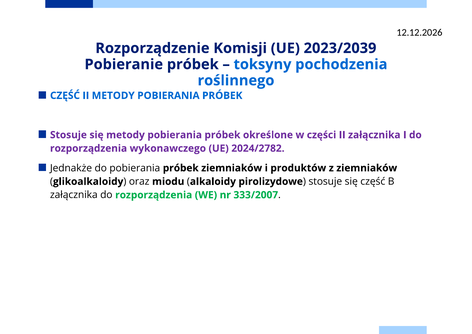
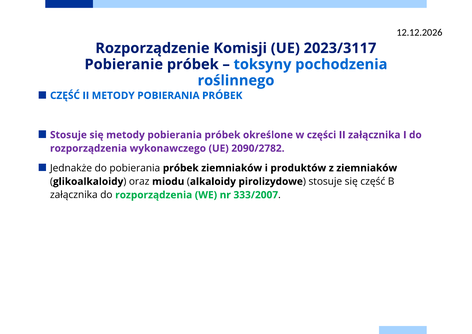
2023/2039: 2023/2039 -> 2023/3117 (340, 48)
2024/2782: 2024/2782 -> 2090/2782 (258, 148)
